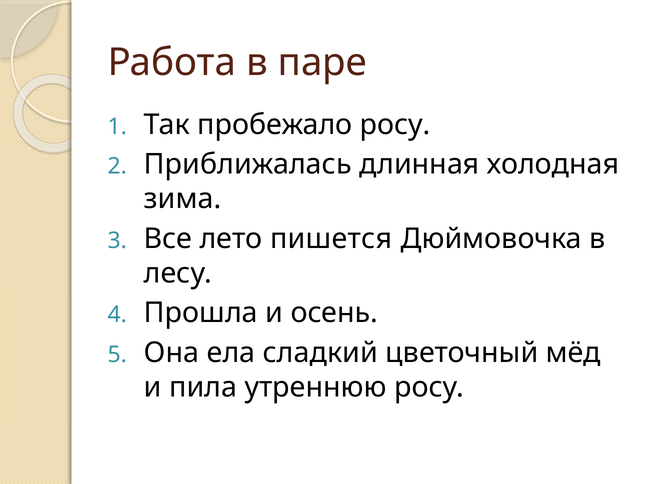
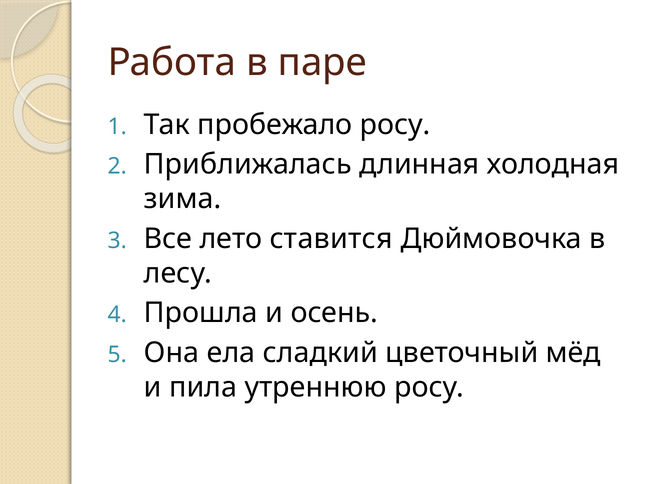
пишется: пишется -> ставится (331, 239)
